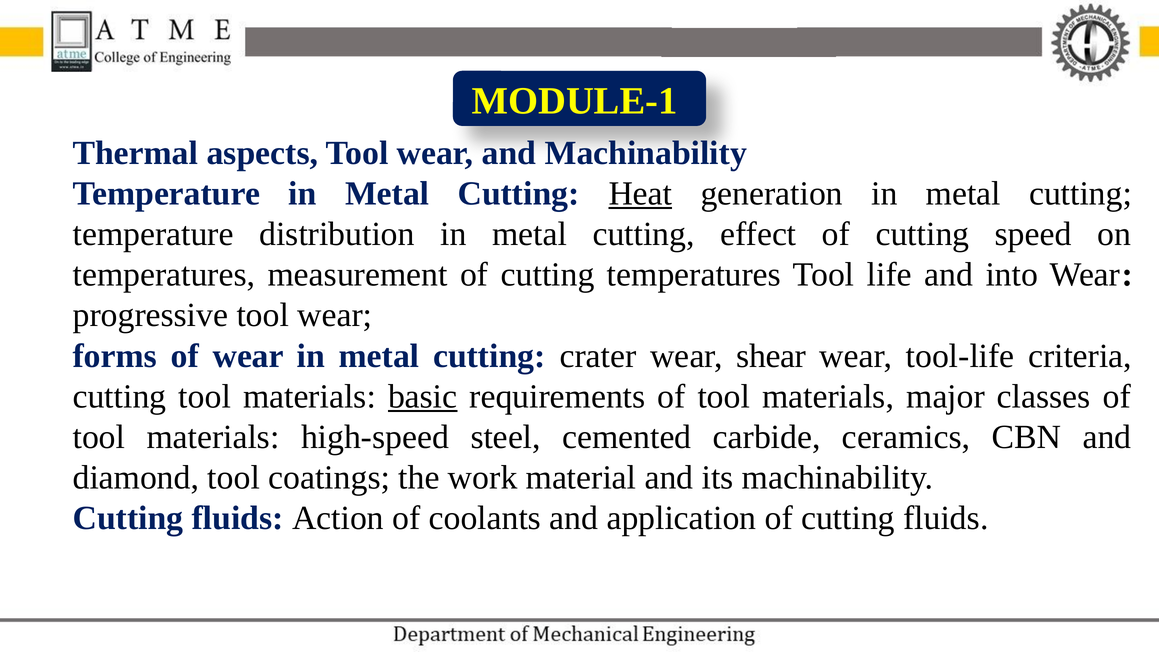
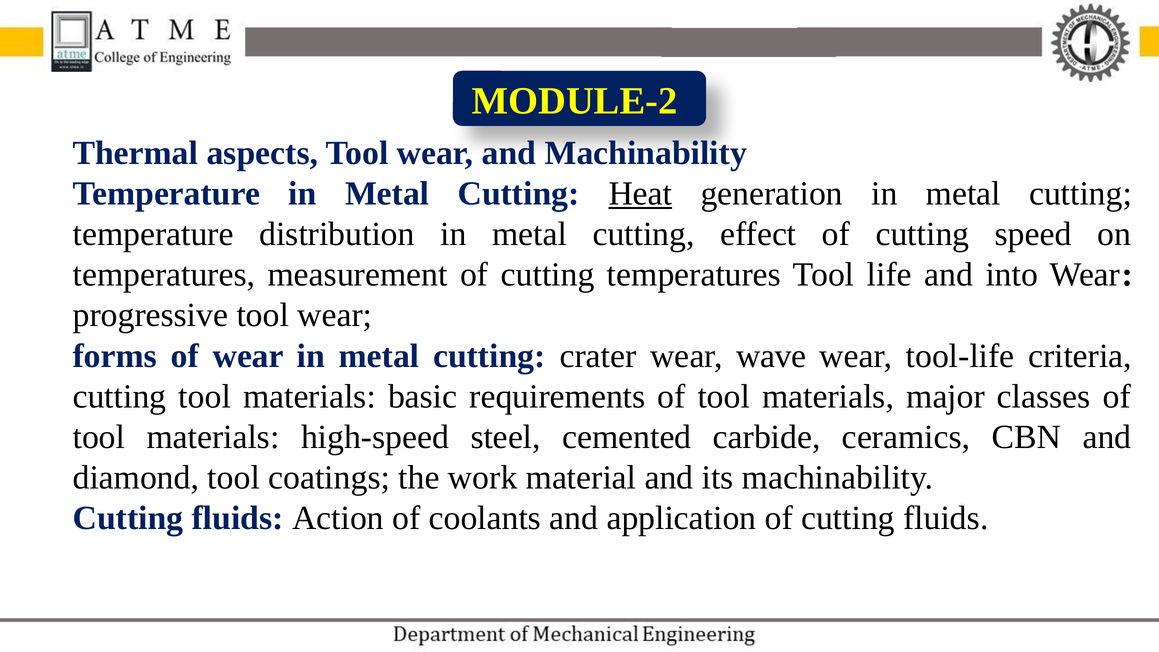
MODULE-1: MODULE-1 -> MODULE-2 (575, 101)
shear: shear -> wave (771, 356)
basic underline: present -> none (423, 396)
